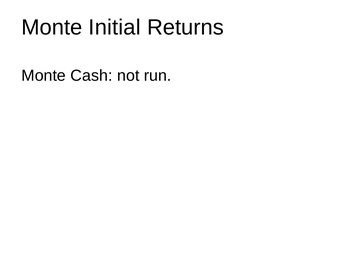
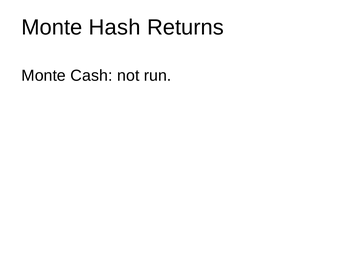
Initial: Initial -> Hash (115, 27)
